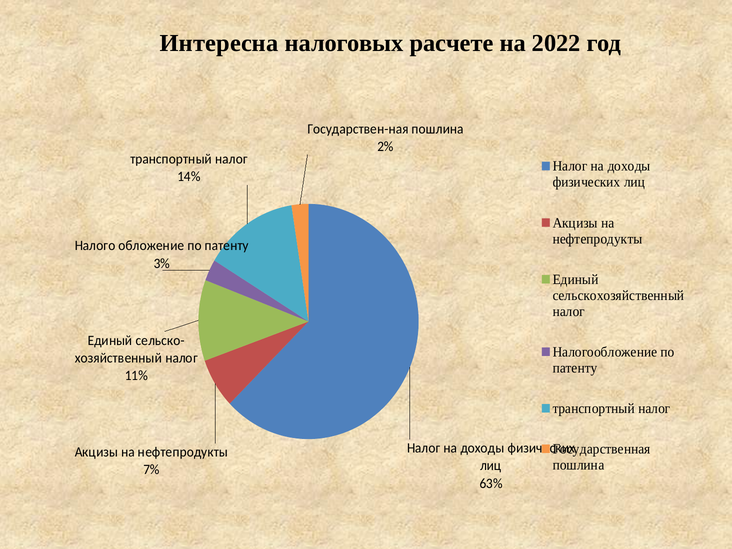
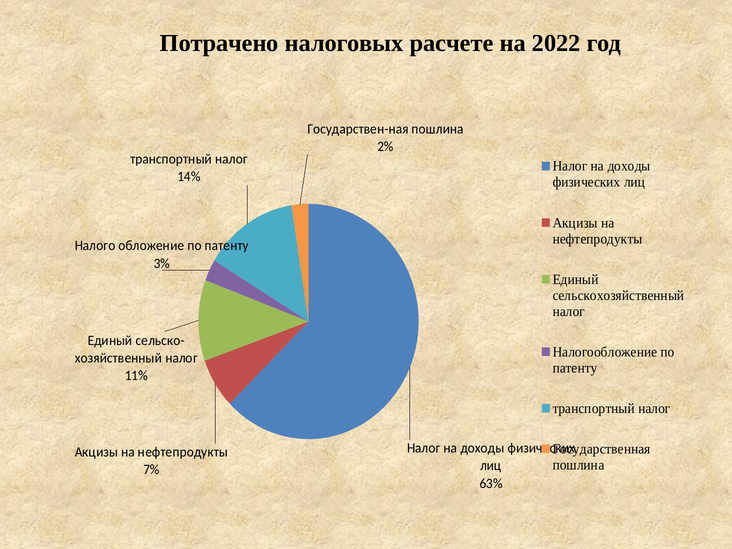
Интересна: Интересна -> Потрачено (219, 43)
